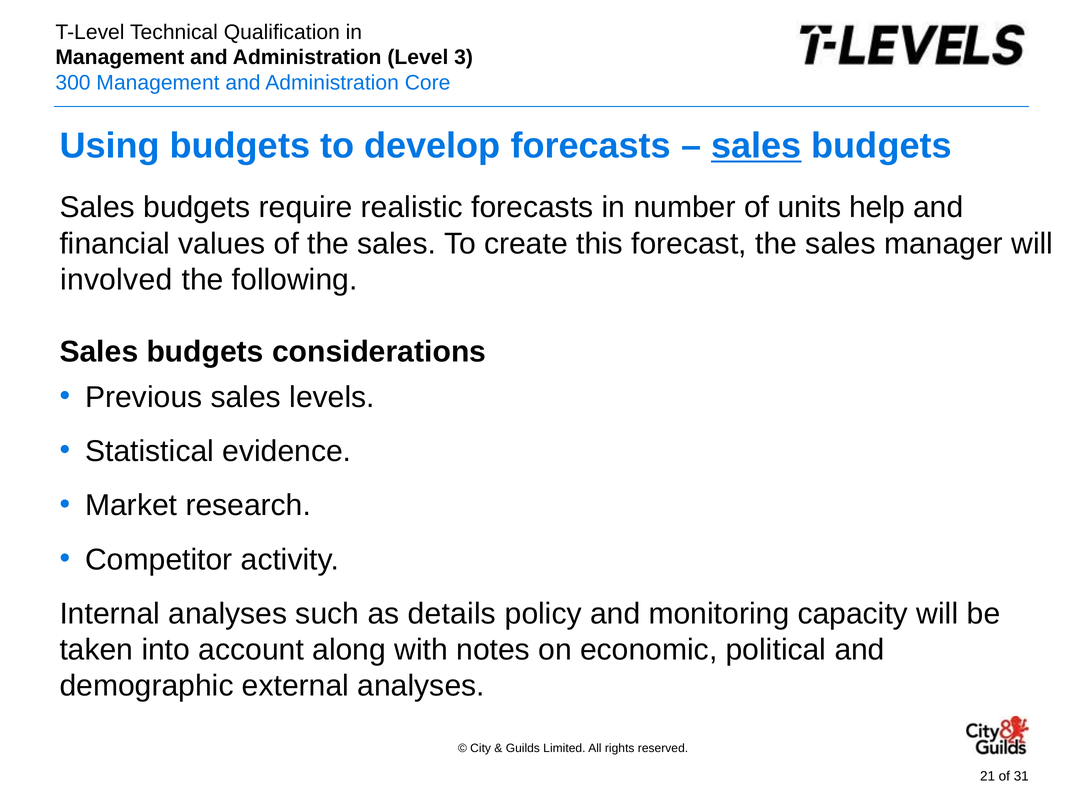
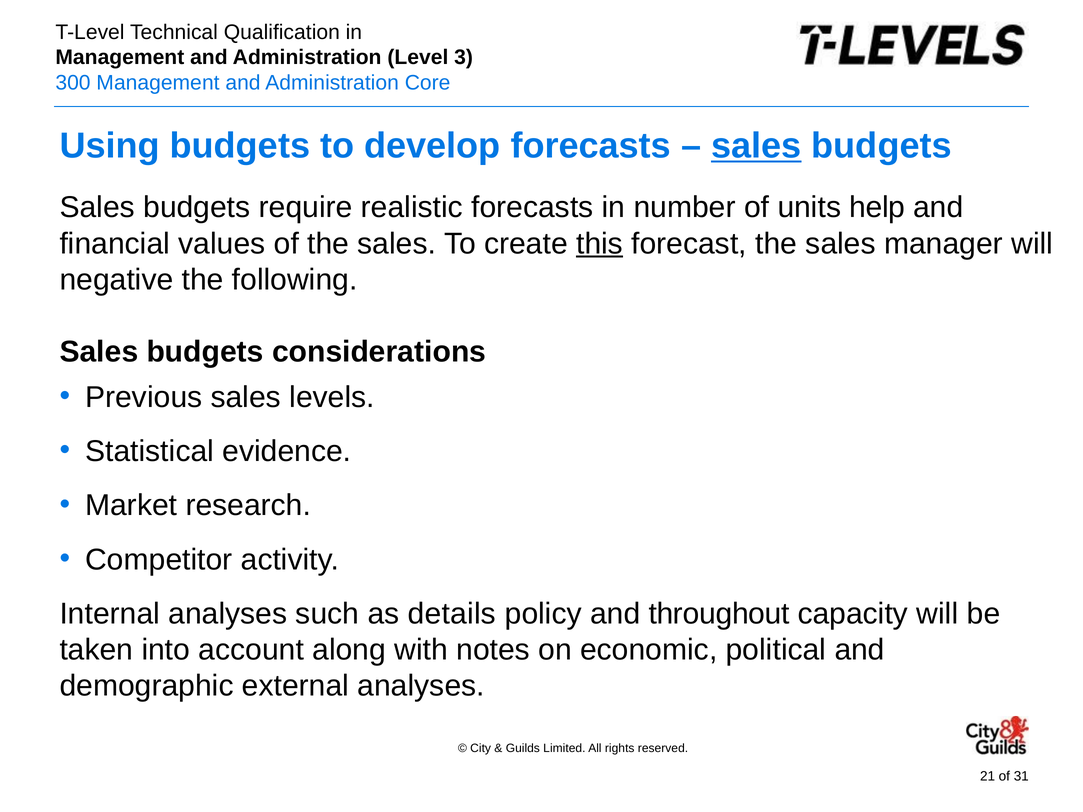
this underline: none -> present (600, 244)
involved: involved -> negative (116, 280)
monitoring: monitoring -> throughout (719, 614)
